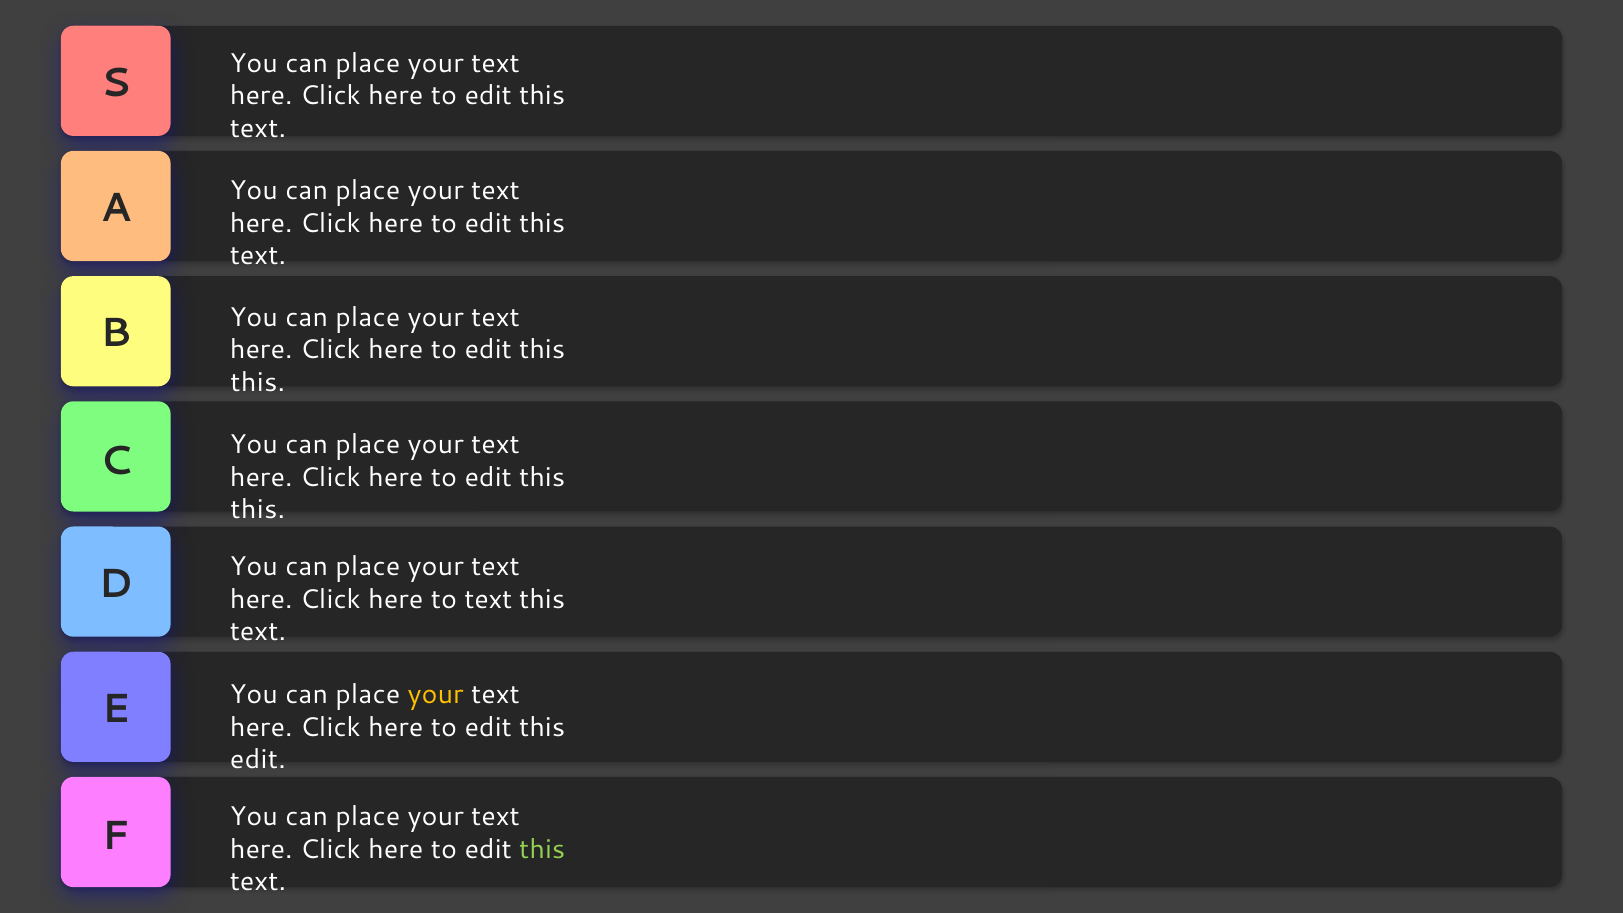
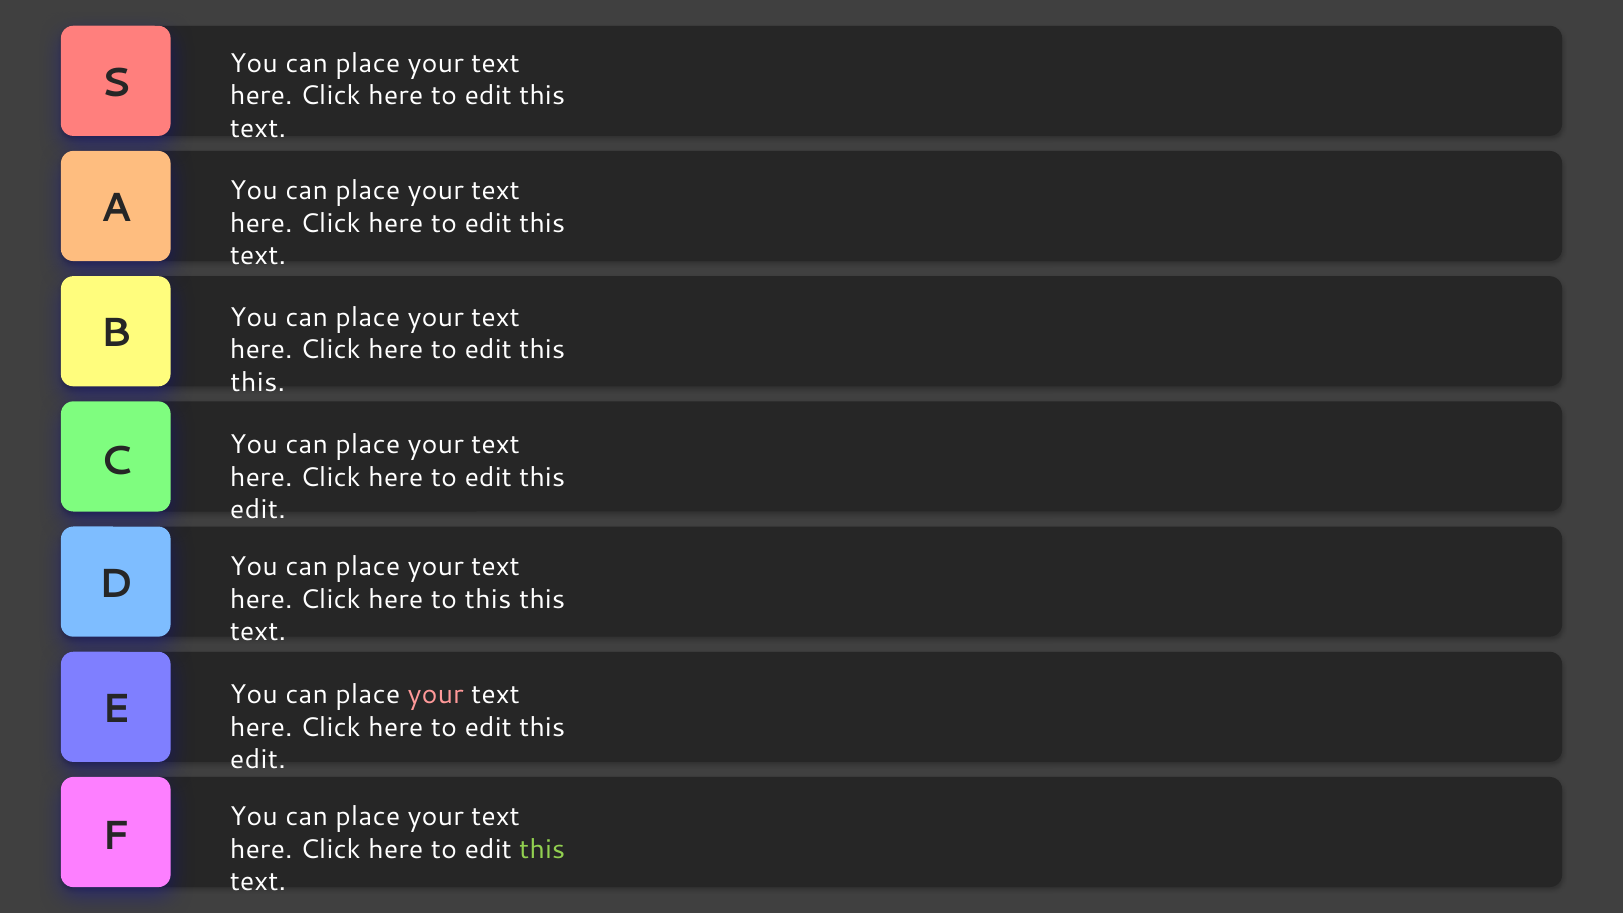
this: this -> edit (258, 510)
to text: text -> this (488, 599)
your colour: yellow -> pink (436, 695)
